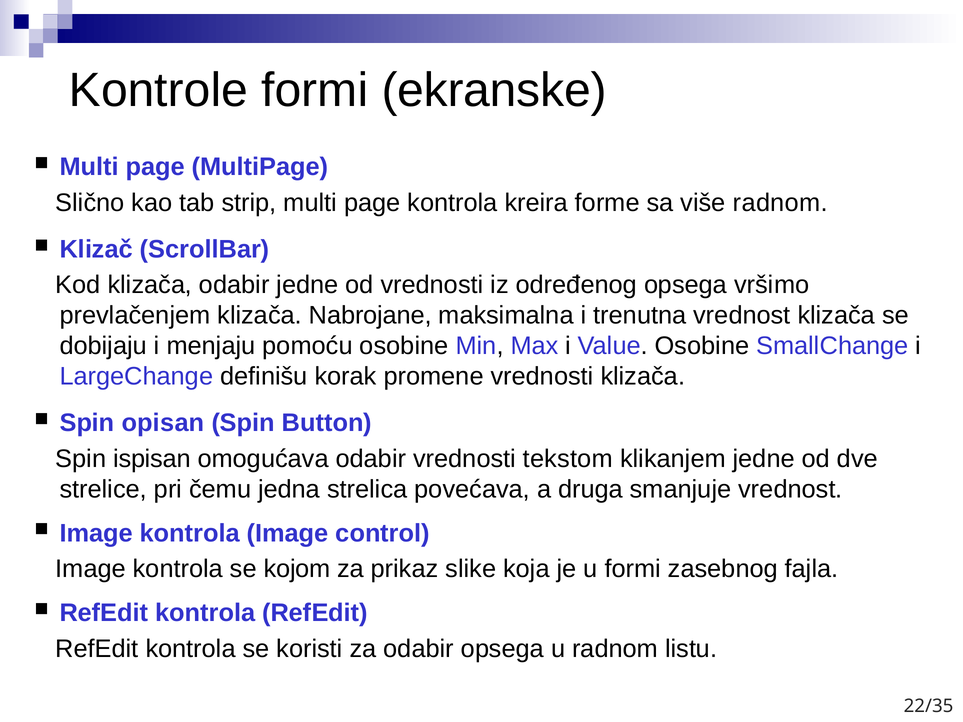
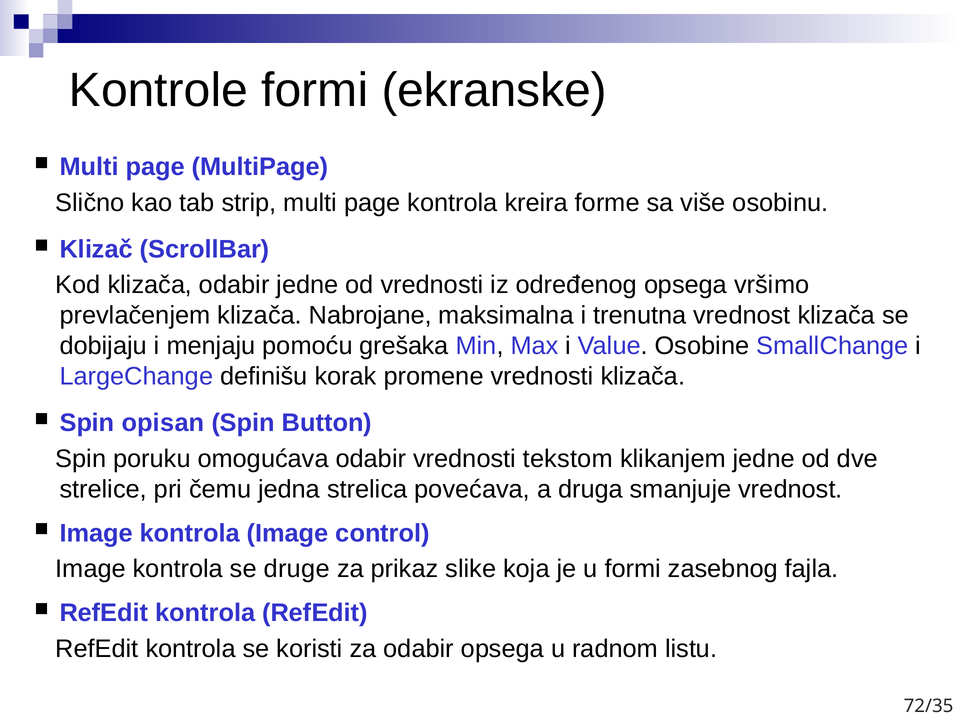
više radnom: radnom -> osobinu (780, 203)
pomoću osobine: osobine -> grešaka (404, 346)
ispisan: ispisan -> poruku (152, 459)
kojom: kojom -> druge (297, 569)
22/35: 22/35 -> 72/35 (929, 706)
